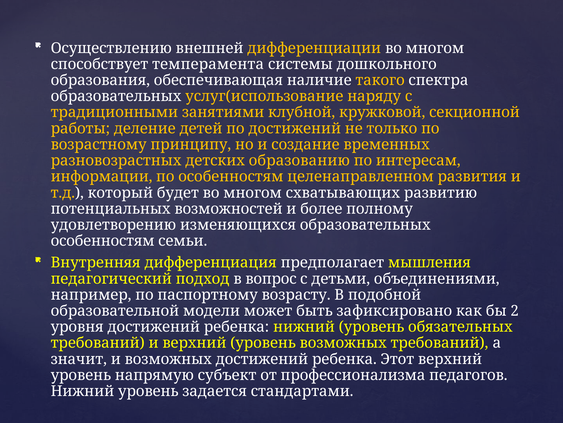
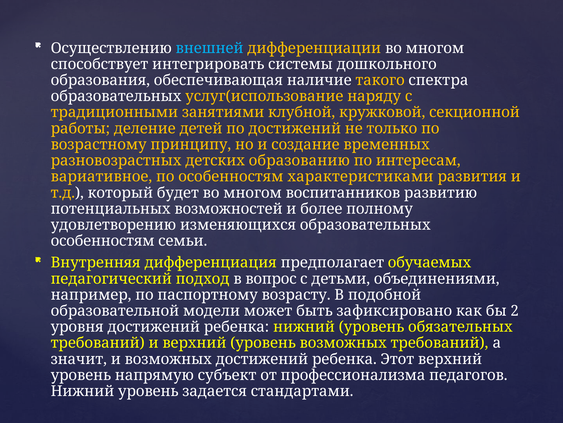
внешней colour: white -> light blue (210, 48)
темперамента: темперамента -> интегрировать (208, 64)
информации: информации -> вариативное (101, 176)
целенаправленном: целенаправленном -> характеристиками (360, 176)
схватывающих: схватывающих -> воспитанников (343, 192)
мышления: мышления -> обучаемых (429, 262)
